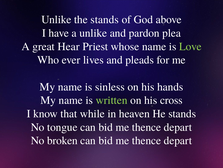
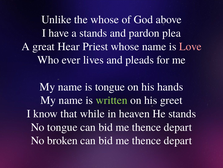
the stands: stands -> whose (105, 20)
a unlike: unlike -> stands (93, 33)
Love colour: light green -> pink (190, 46)
is sinless: sinless -> tongue (110, 86)
cross: cross -> greet (171, 100)
